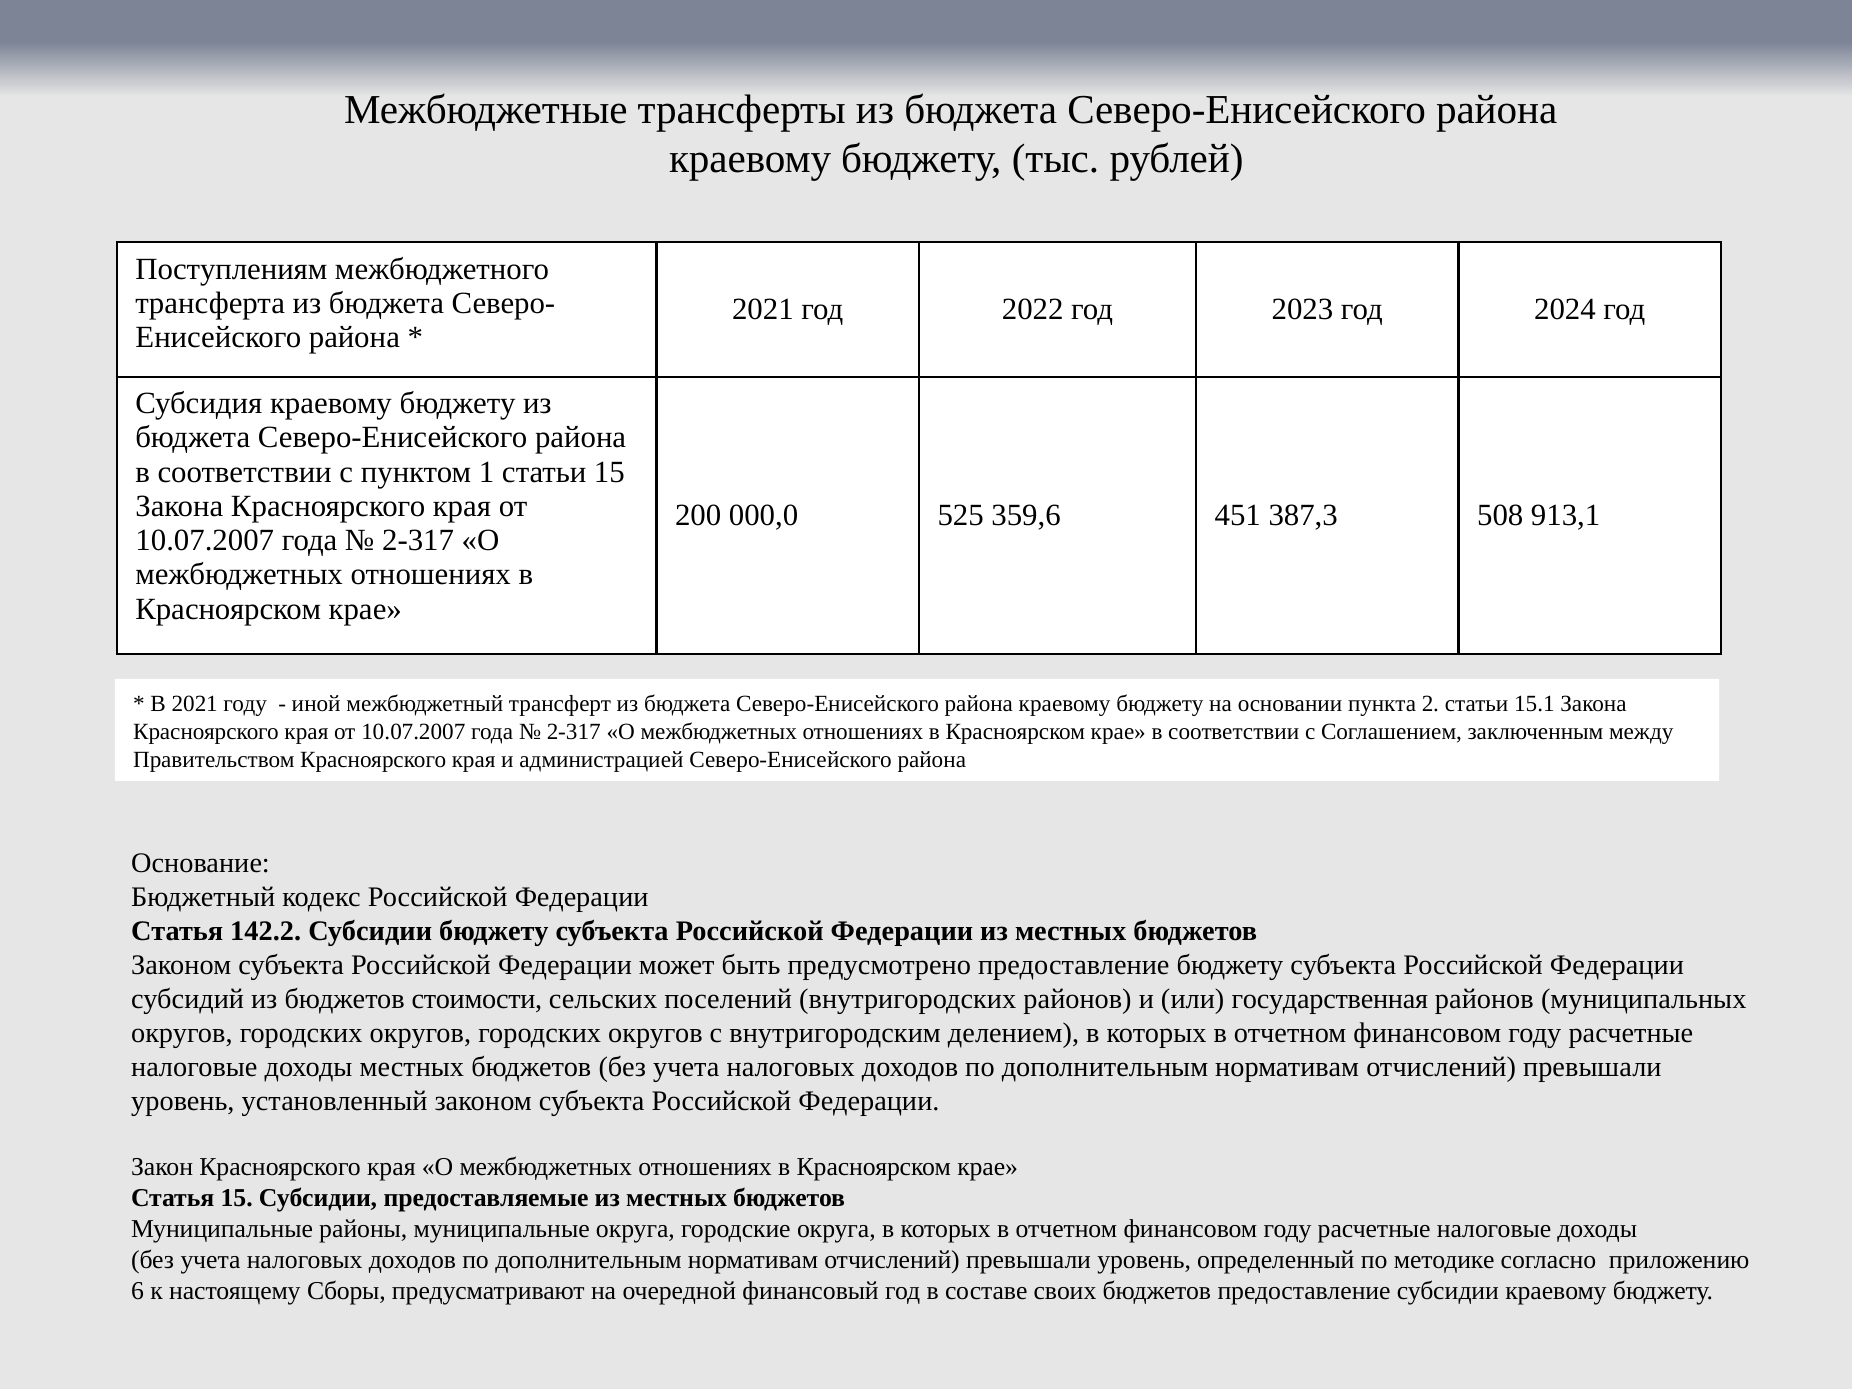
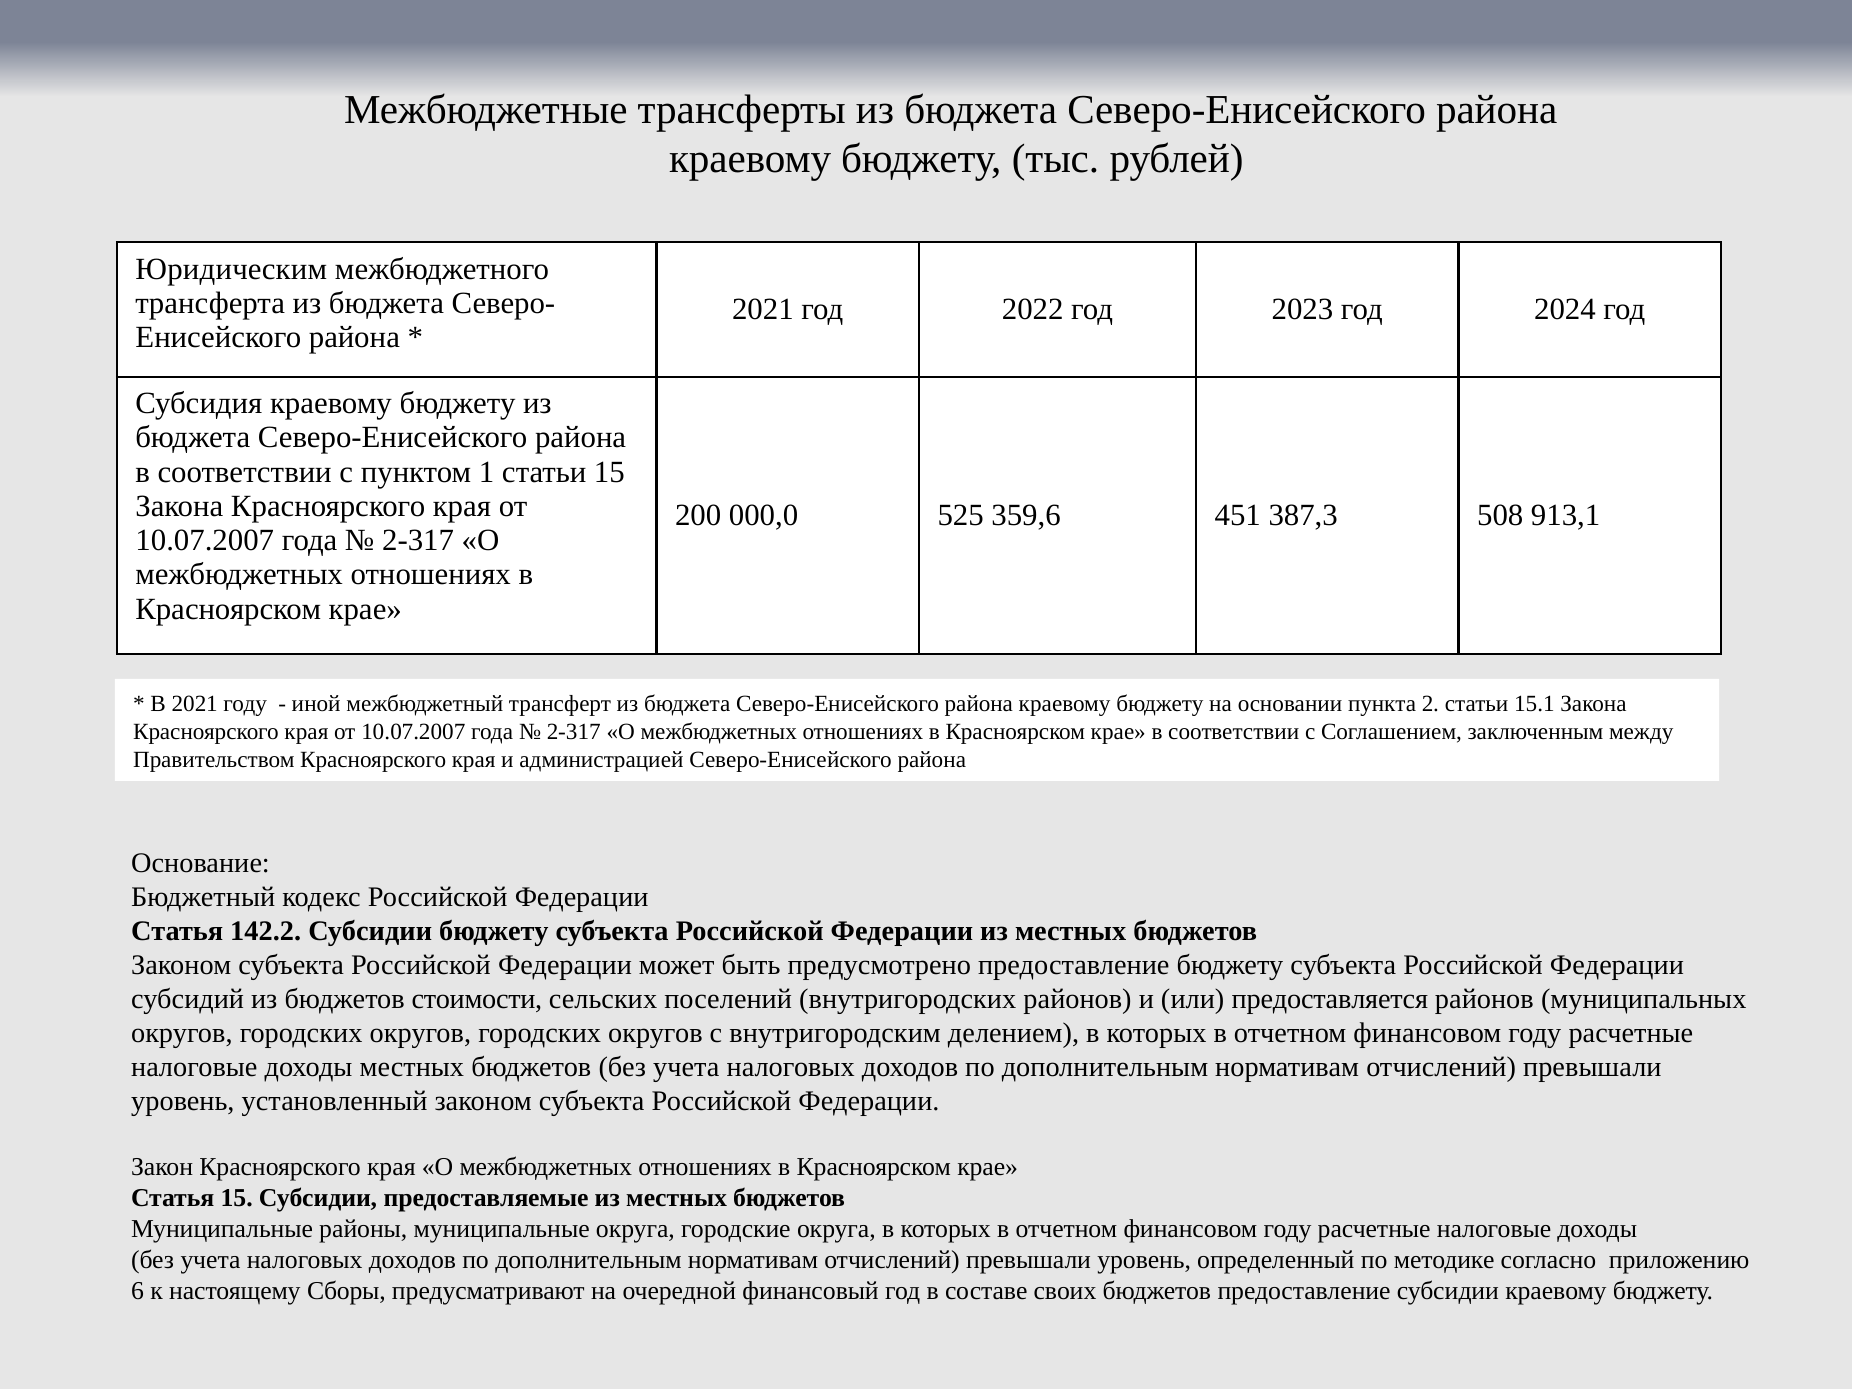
Поступлениям: Поступлениям -> Юридическим (231, 269)
государственная: государственная -> предоставляется (1330, 999)
